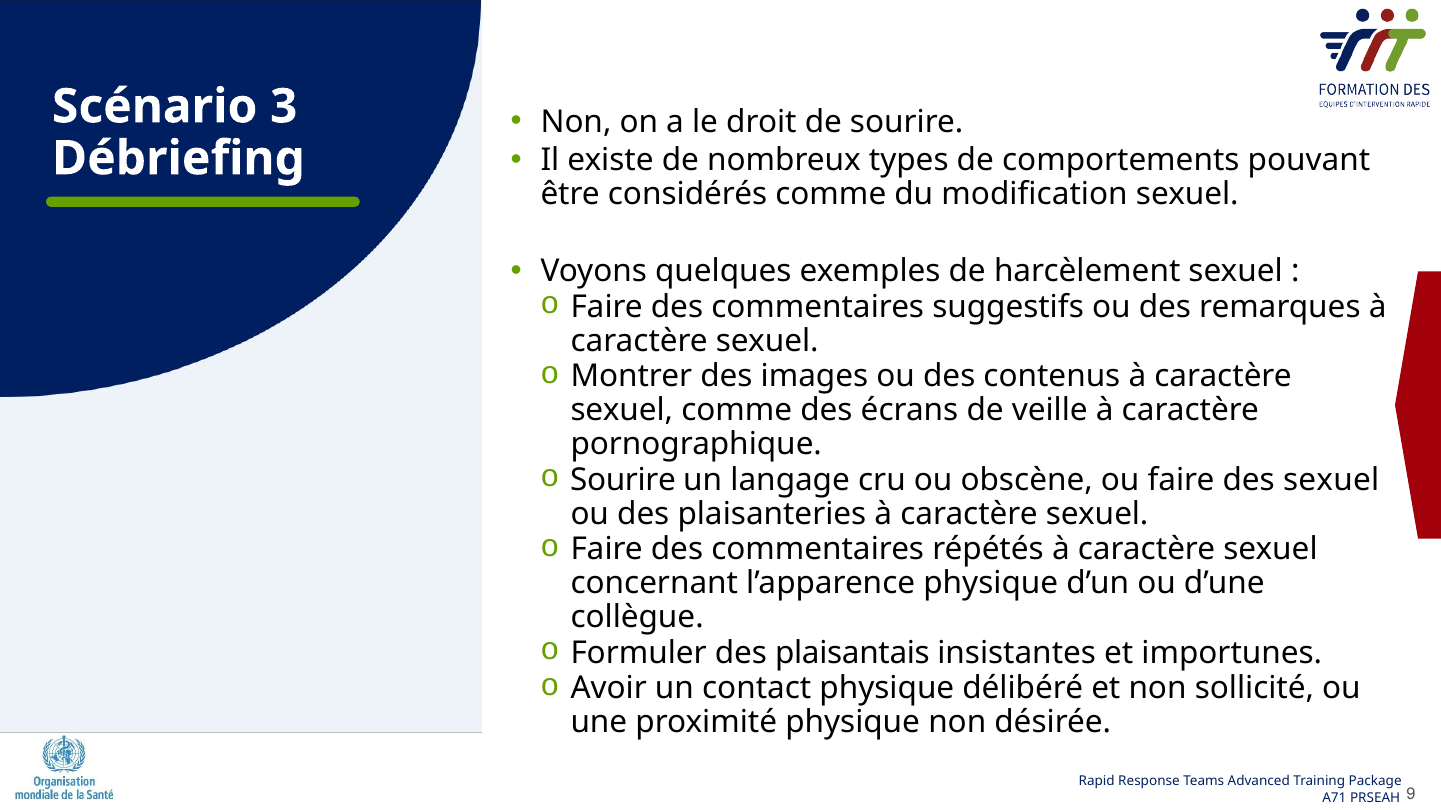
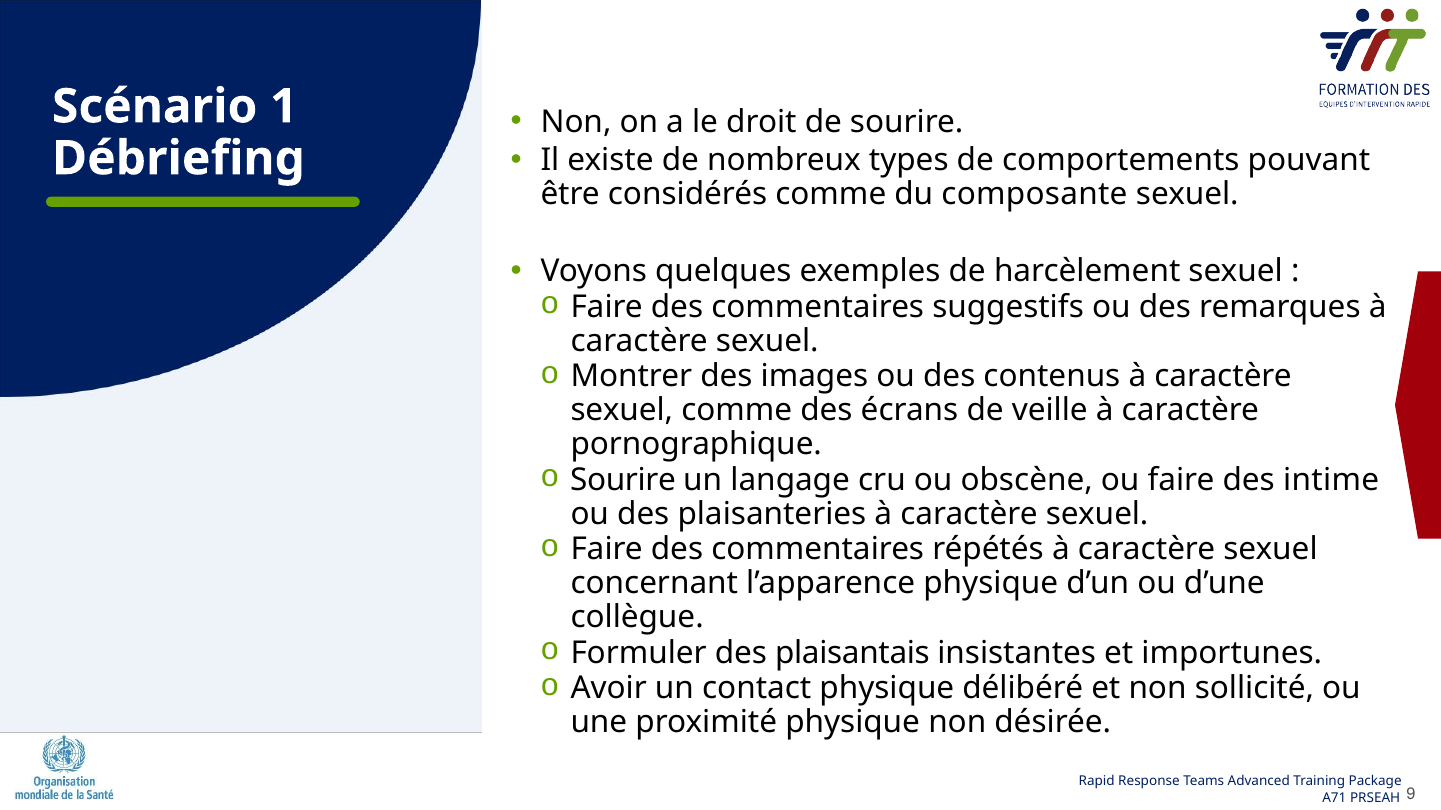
3: 3 -> 1 (284, 107)
modification: modification -> composante (1034, 194)
des sexuel: sexuel -> intime (1331, 480)
